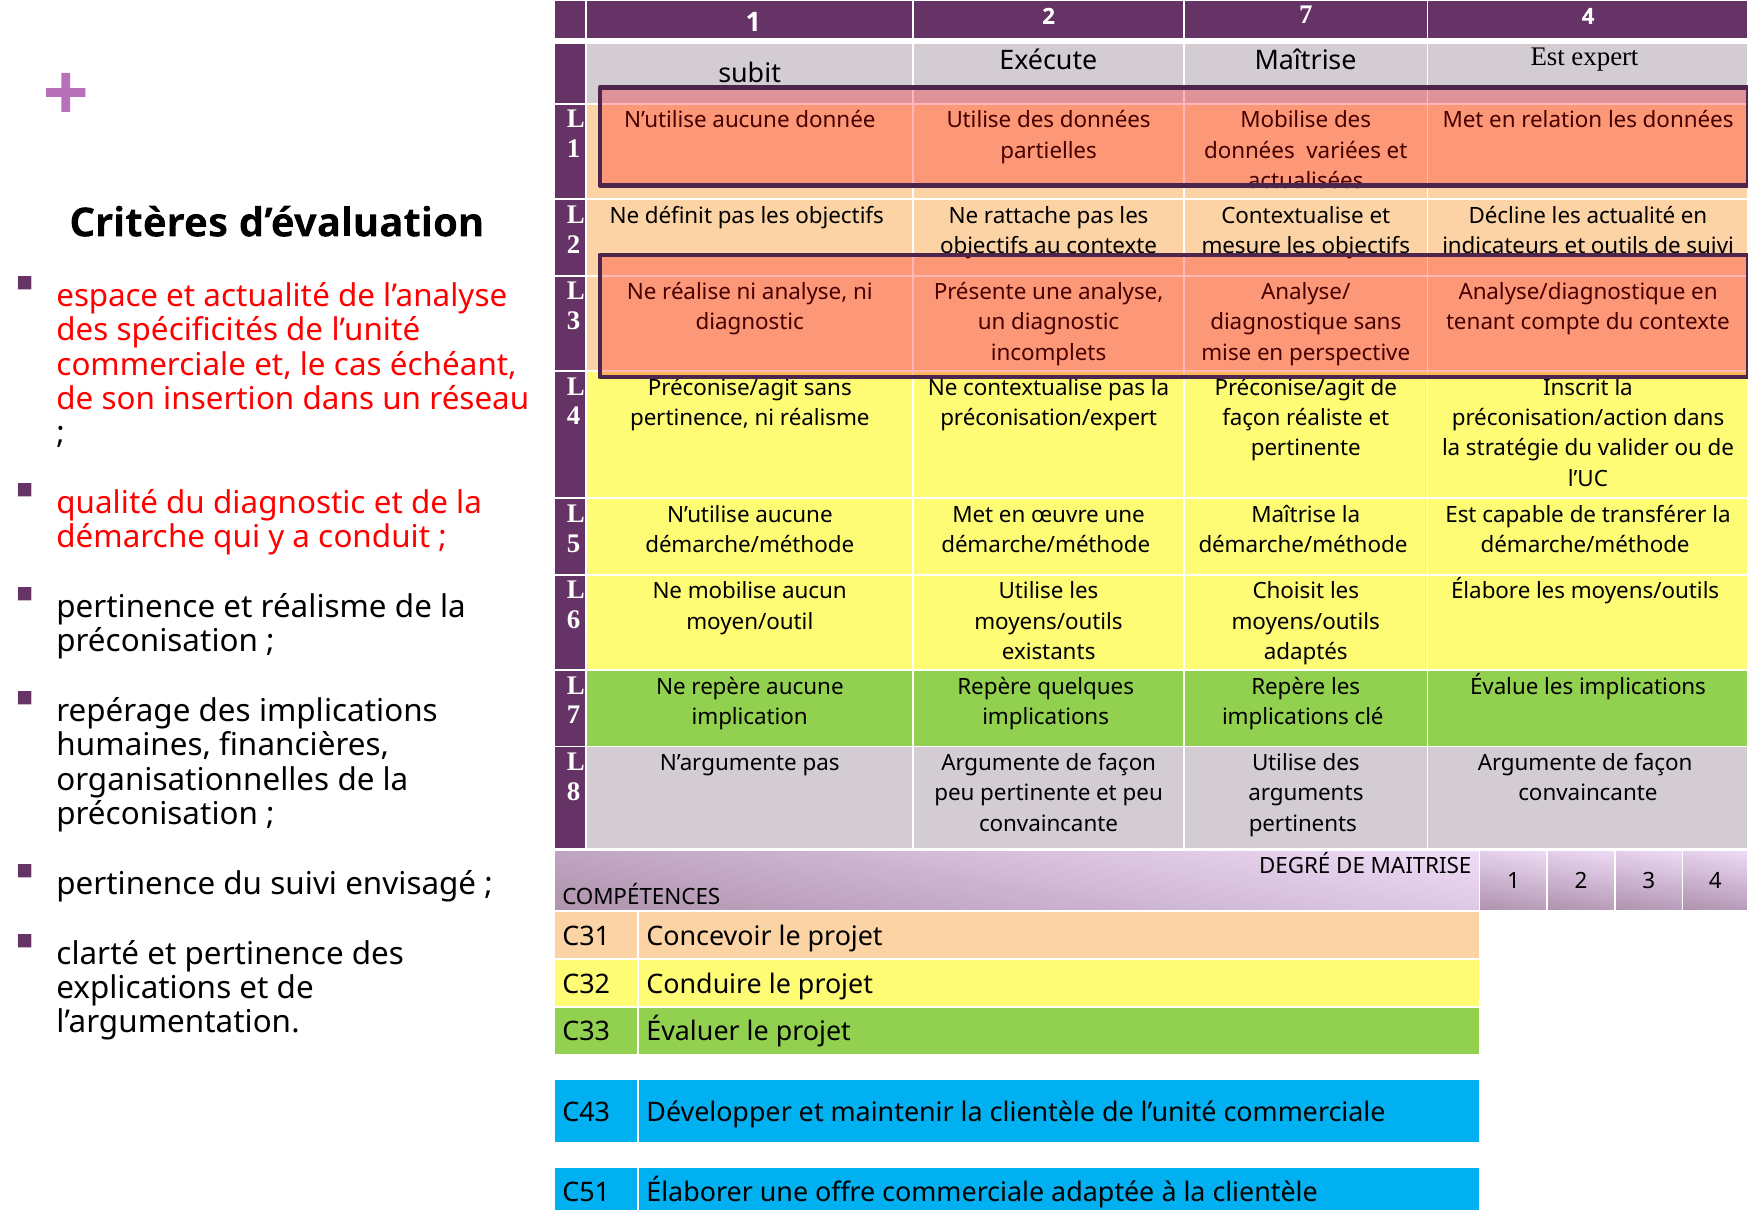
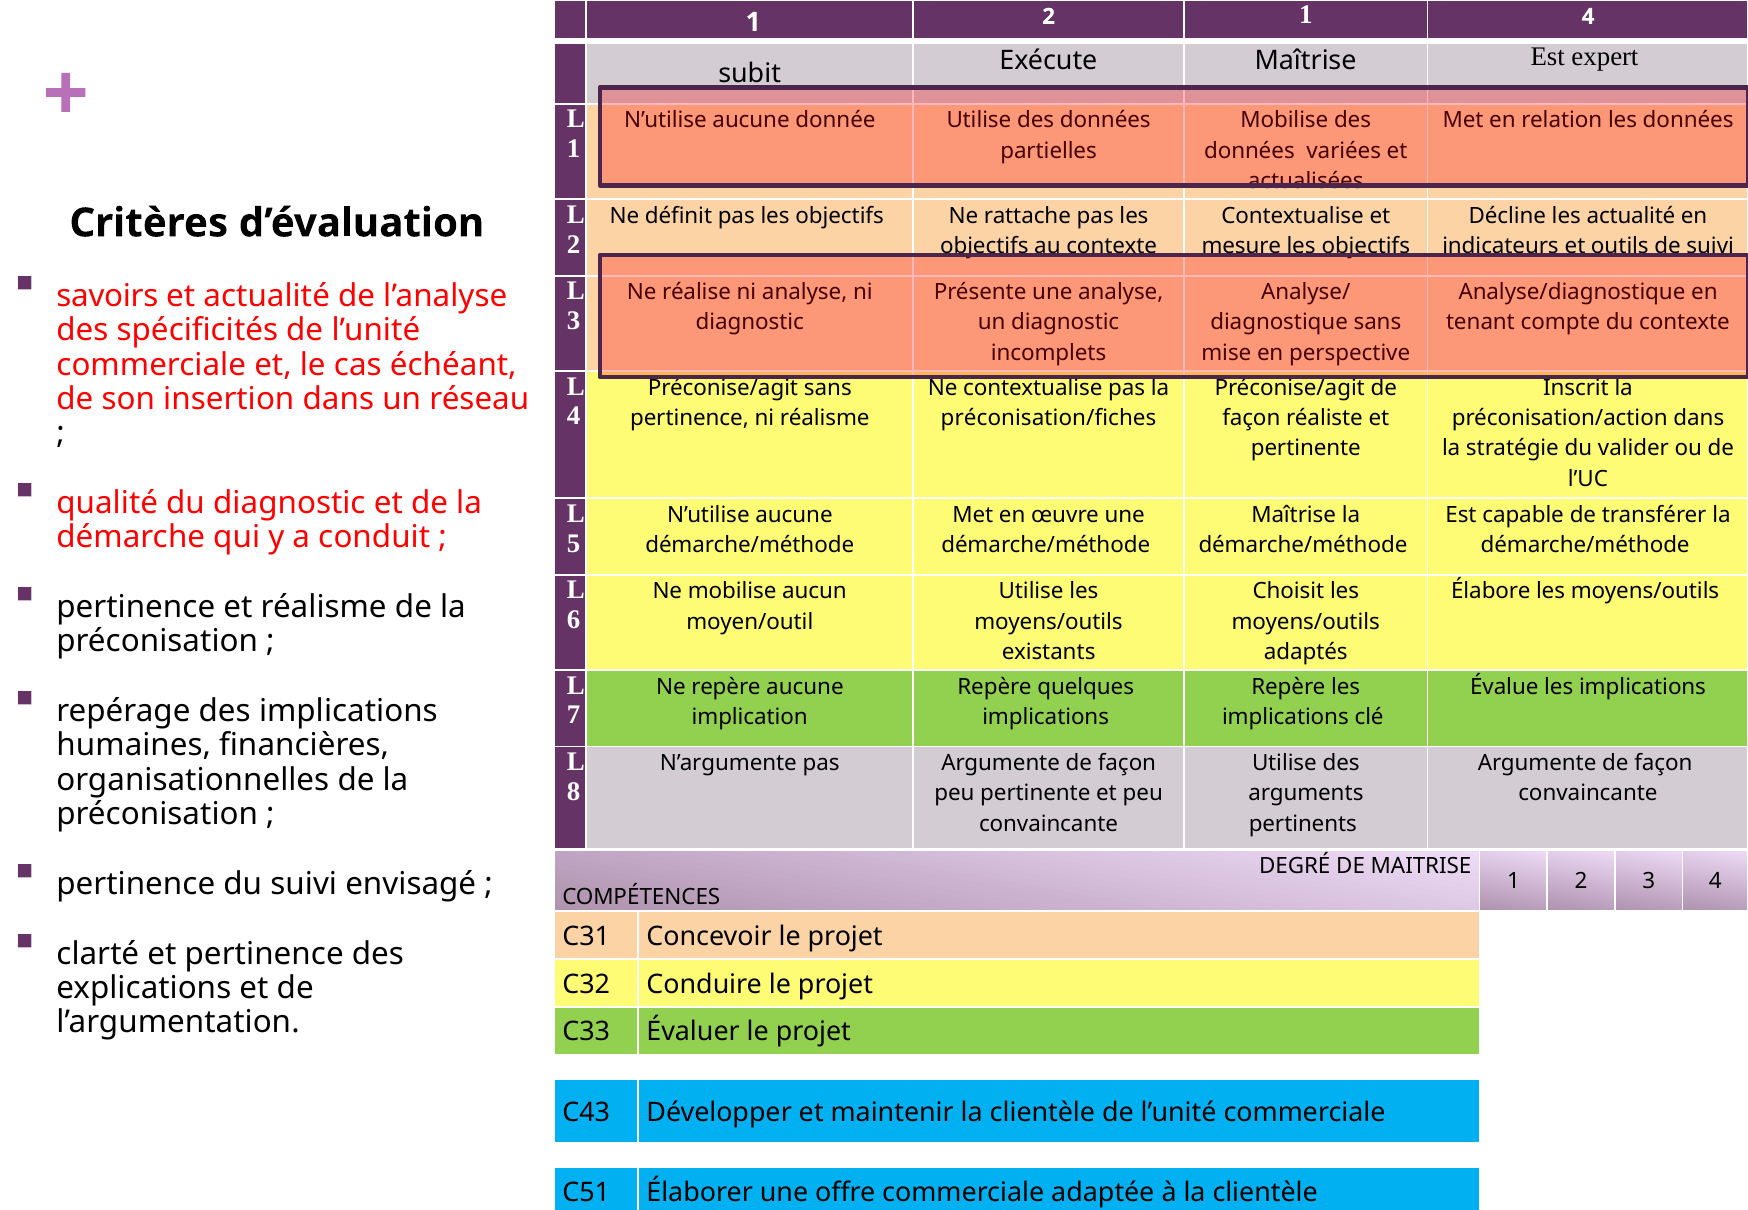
2 7: 7 -> 1 (1306, 15)
espace: espace -> savoirs (107, 296)
préconisation/expert: préconisation/expert -> préconisation/fiches (1049, 418)
